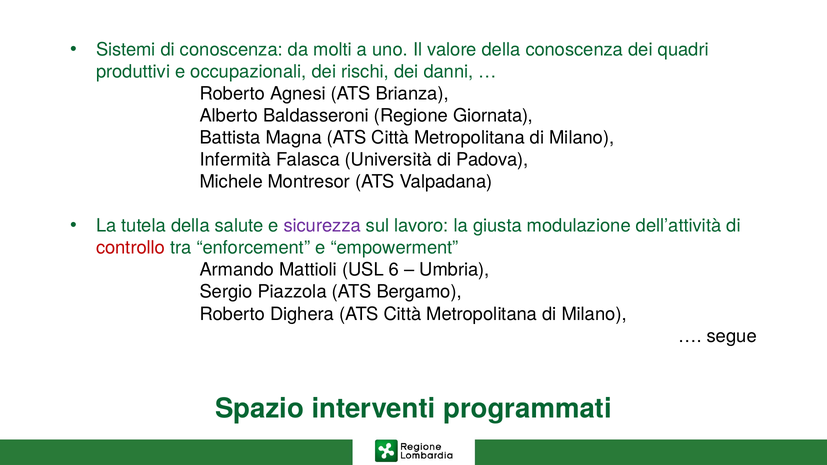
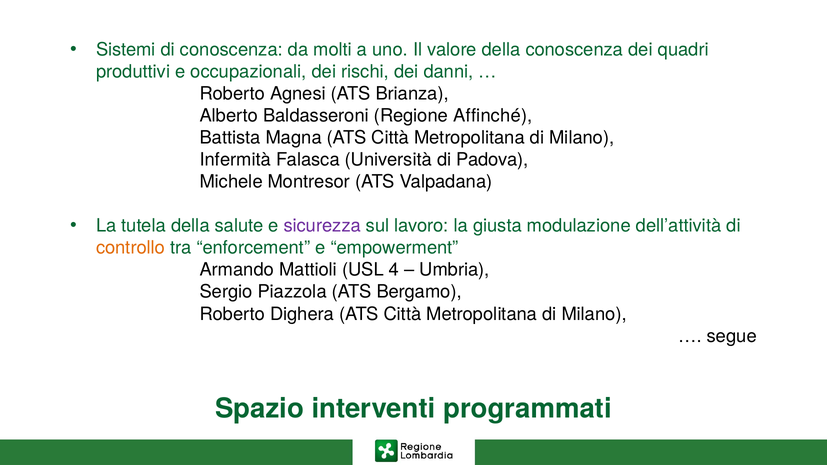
Giornata: Giornata -> Affinché (493, 116)
controllo colour: red -> orange (131, 248)
6: 6 -> 4 (394, 270)
